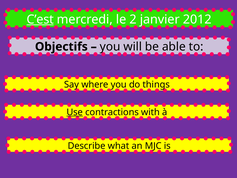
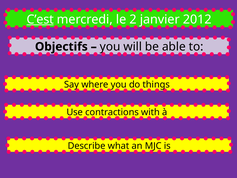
Use underline: present -> none (75, 112)
